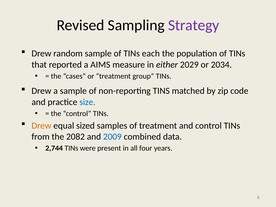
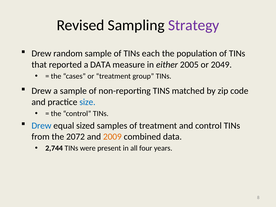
a AIMS: AIMS -> DATA (100, 65)
2029: 2029 -> 2005 (189, 65)
2034: 2034 -> 2049 (221, 65)
Drew colour: orange -> blue (41, 126)
2082: 2082 -> 2072 (76, 137)
2009 colour: blue -> orange (112, 137)
